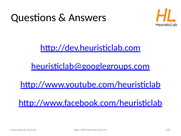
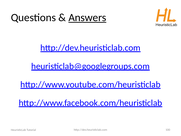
Answers underline: none -> present (87, 18)
